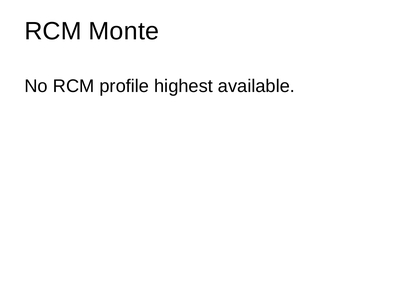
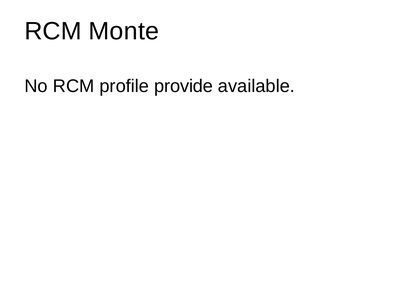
highest: highest -> provide (184, 86)
